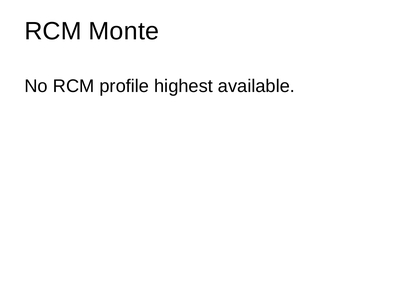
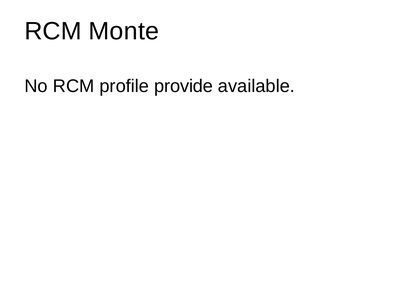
highest: highest -> provide (184, 86)
